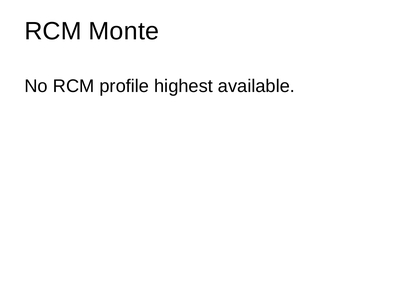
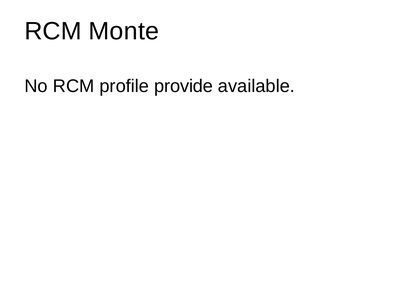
highest: highest -> provide (184, 86)
